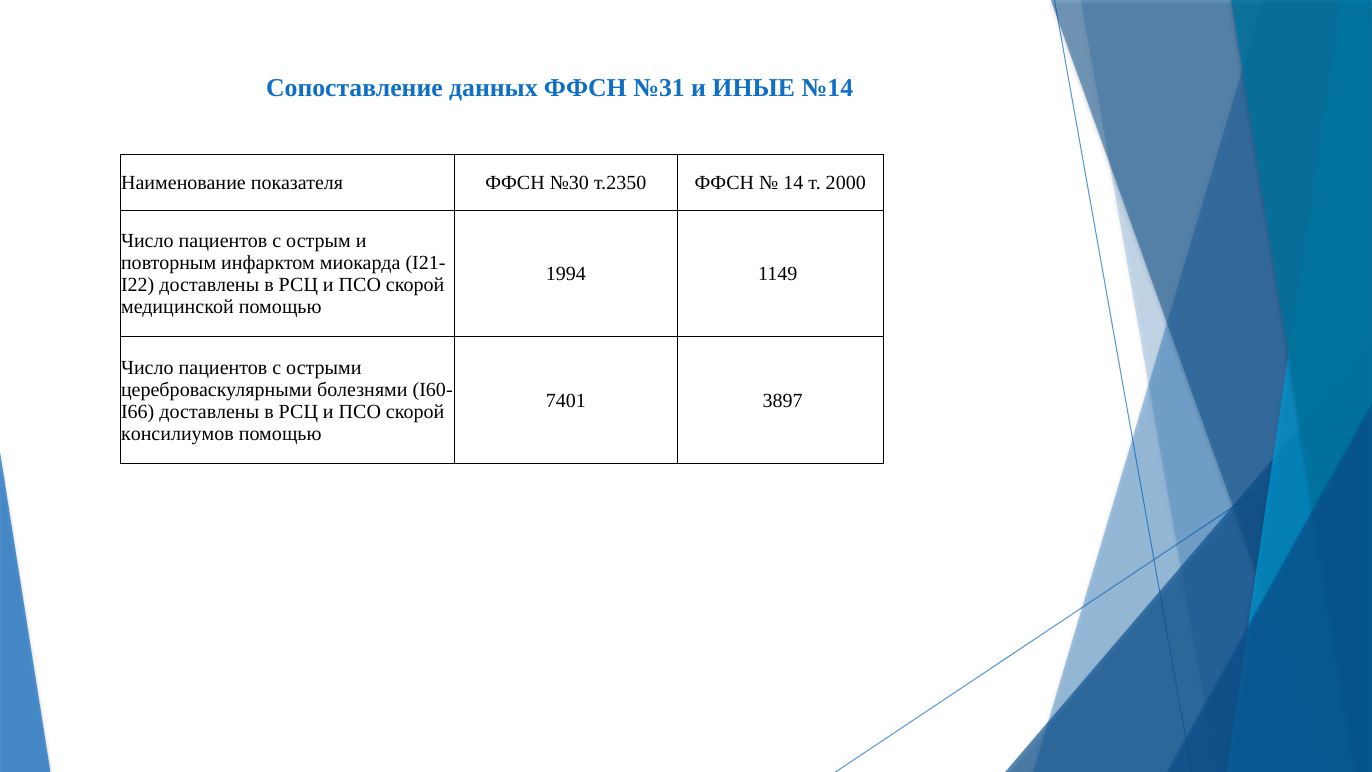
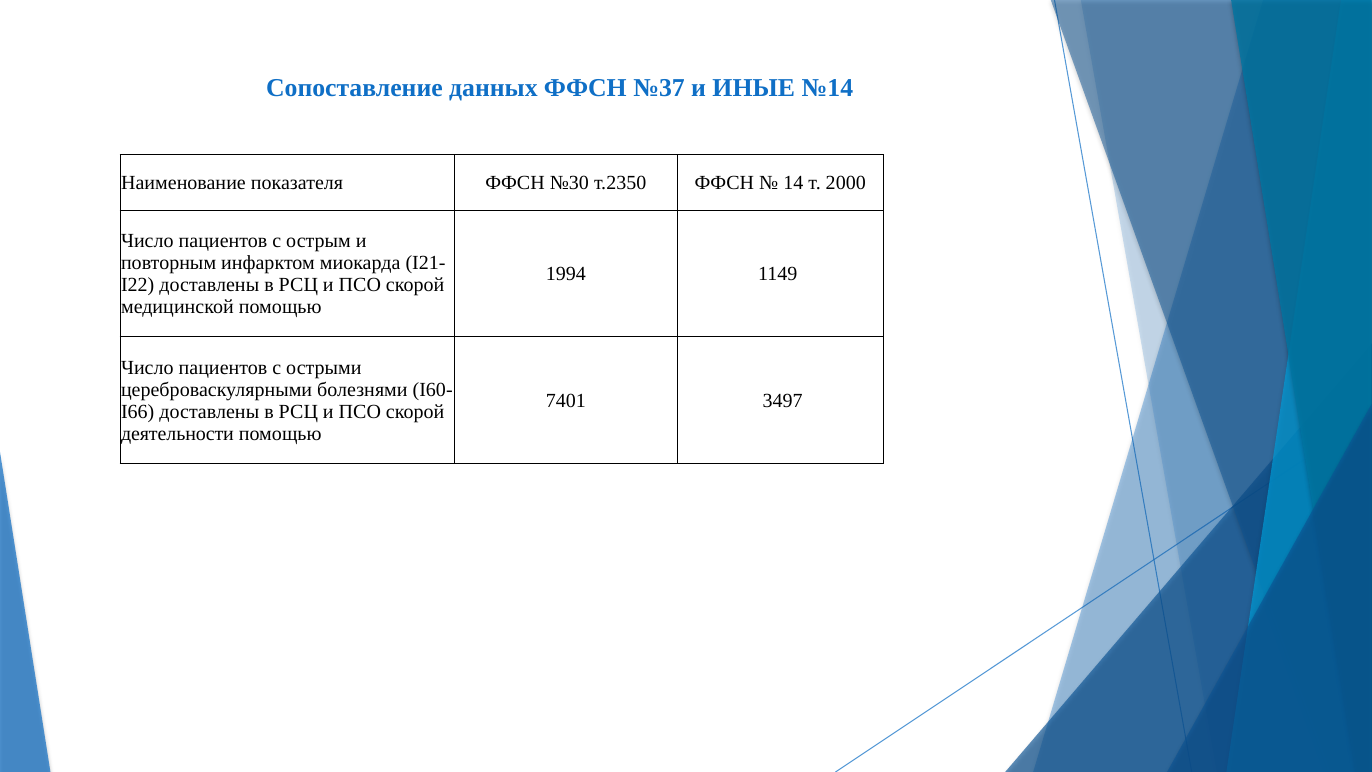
№31: №31 -> №37 (659, 88)
3897: 3897 -> 3497 (783, 400)
консилиумов: консилиумов -> деятельности (177, 434)
